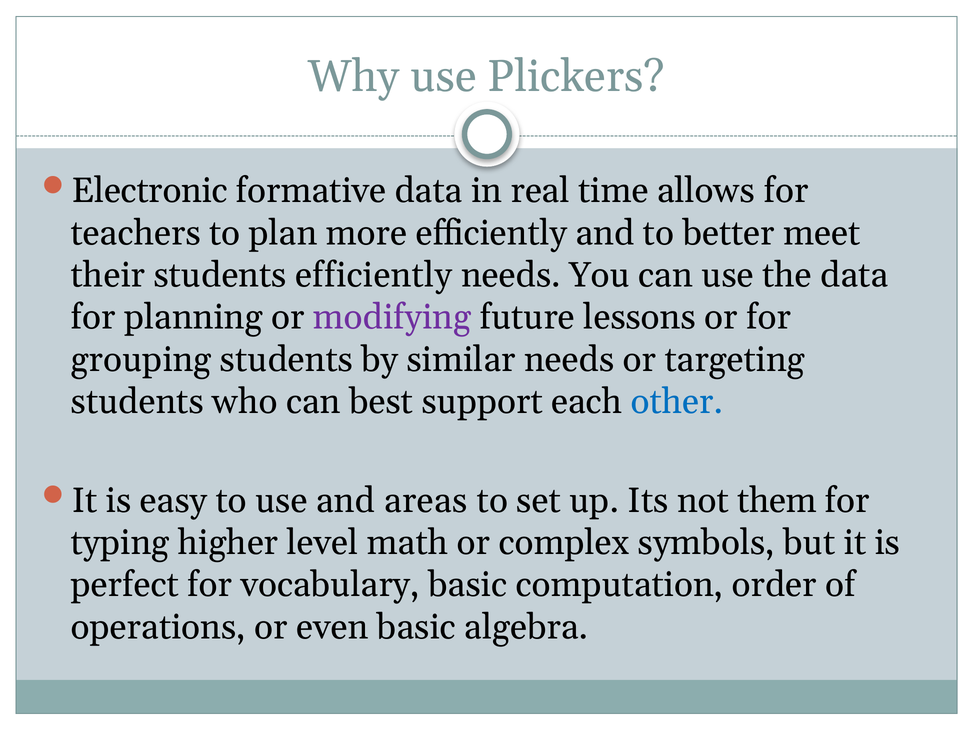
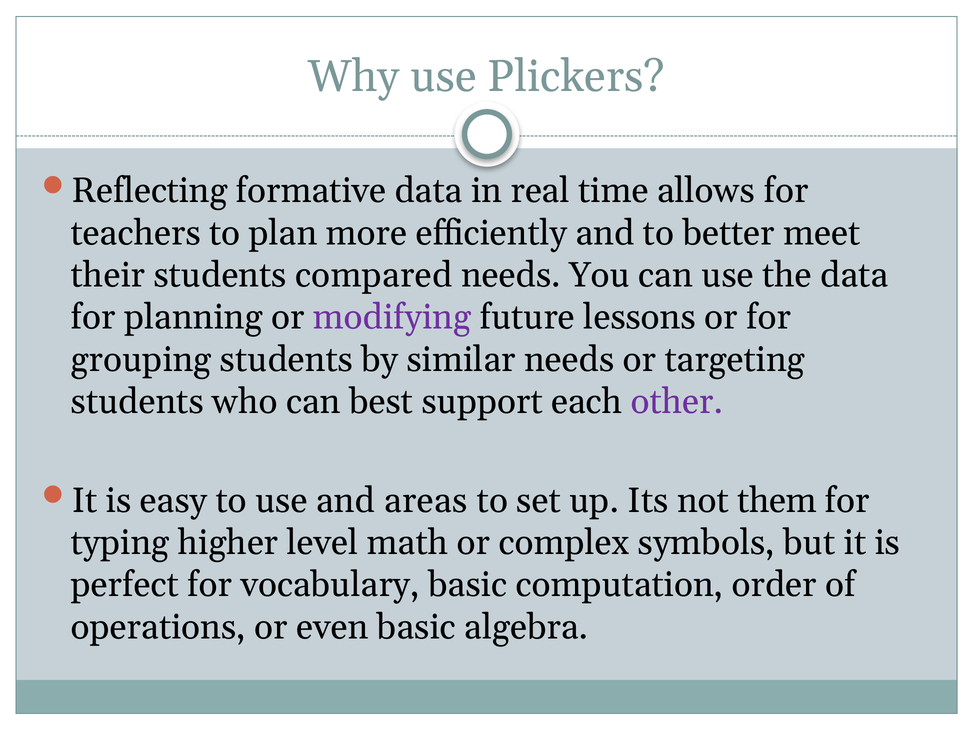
Electronic: Electronic -> Reflecting (150, 191)
students efficiently: efficiently -> compared (374, 275)
other colour: blue -> purple (677, 402)
